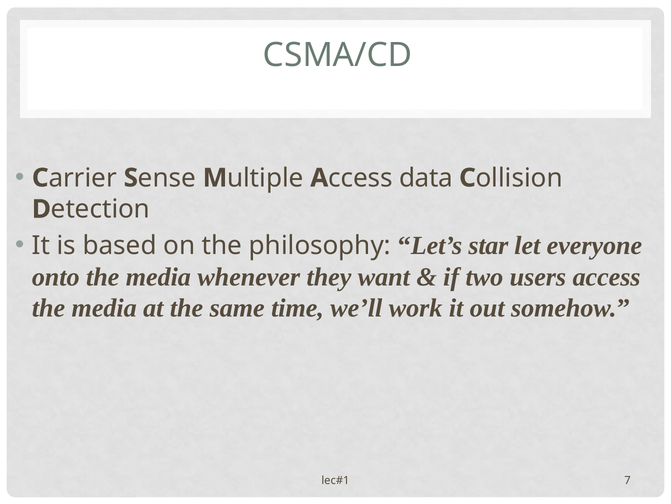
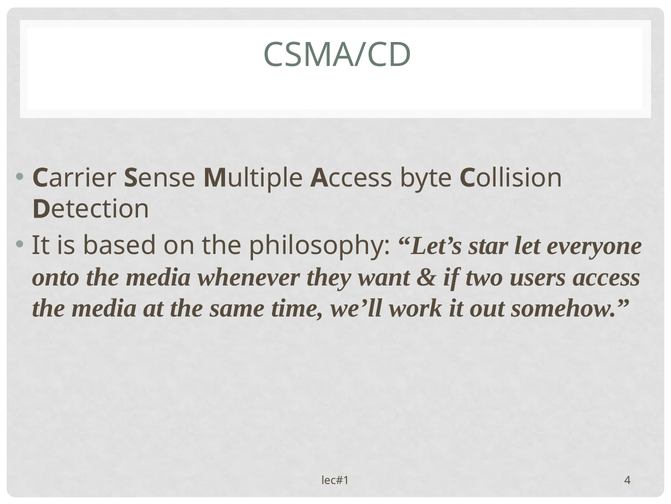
data: data -> byte (426, 178)
7: 7 -> 4 (628, 480)
